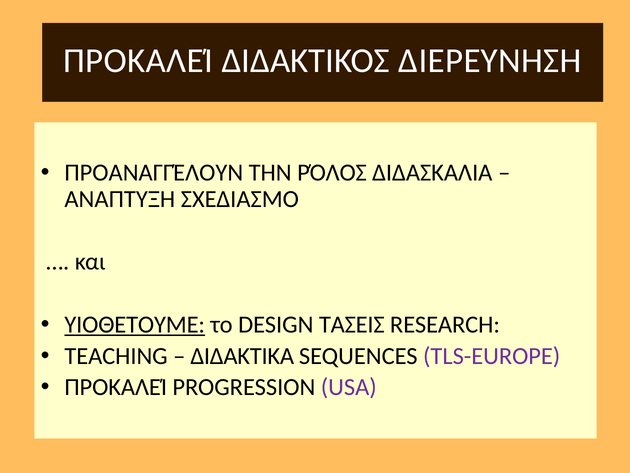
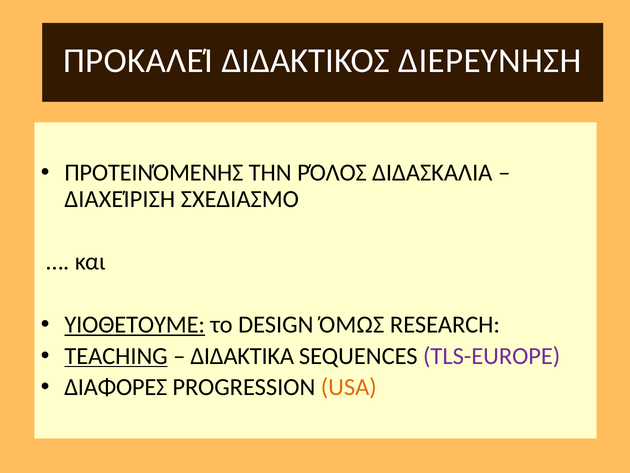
ΠΡΟΑΝΑΓΓΈΛΟΥΝ: ΠΡΟΑΝΑΓΓΈΛΟΥΝ -> ΠΡΟΤΕΙΝΌΜΕΝΗΣ (154, 173)
ΑΝΑΠΤΥΞΗ: ΑΝΑΠΤΥΞΗ -> ΔΙΑΧΕΊΡΙΣΗ (120, 199)
ΤΑΣΕΙΣ: ΤΑΣΕΙΣ -> ΌΜΩΣ (352, 324)
TEACHING underline: none -> present (116, 356)
ΠΡΟΚΑΛΕΊ: ΠΡΟΚΑΛΕΊ -> ΔΙΑΦΟΡΕΣ (116, 387)
USA colour: purple -> orange (349, 387)
